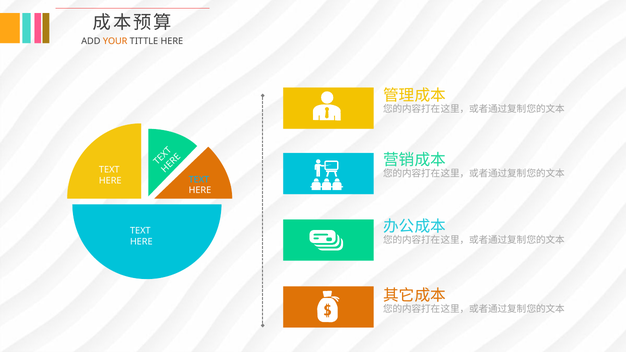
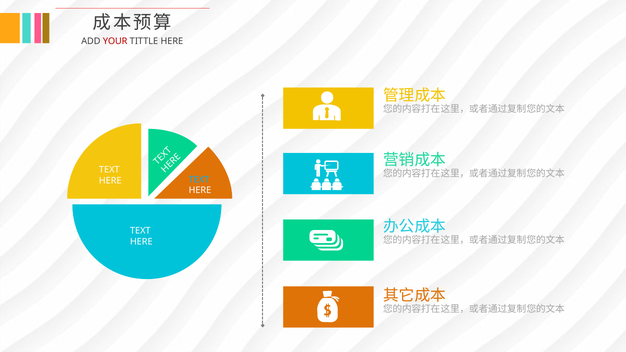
YOUR colour: orange -> red (115, 41)
